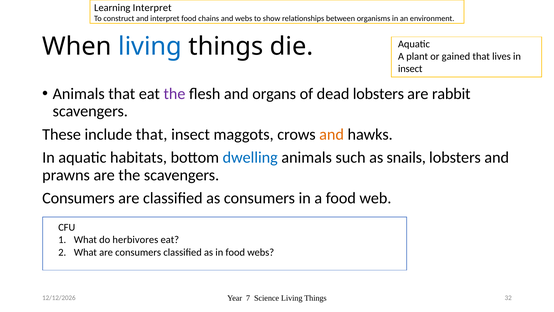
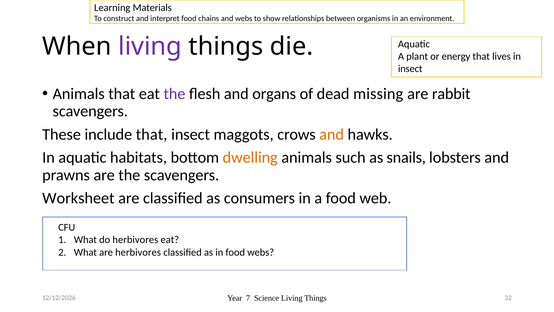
Learning Interpret: Interpret -> Materials (152, 8)
living colour: blue -> purple (150, 47)
gained: gained -> energy (456, 56)
dead lobsters: lobsters -> missing (378, 94)
dwelling colour: blue -> orange (250, 157)
Consumers: Consumers -> Worksheet (78, 198)
are consumers: consumers -> herbivores (138, 252)
